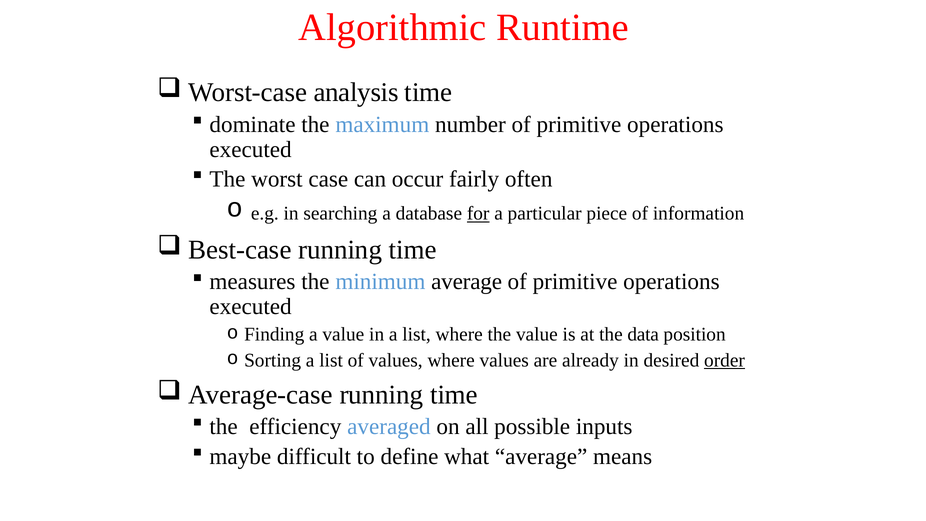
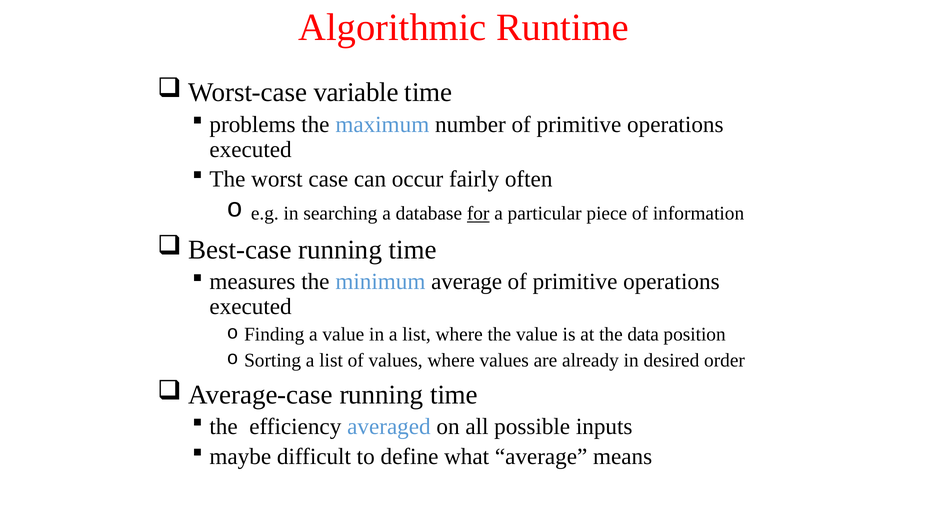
analysis: analysis -> variable (356, 92)
dominate: dominate -> problems (253, 124)
order underline: present -> none (724, 360)
